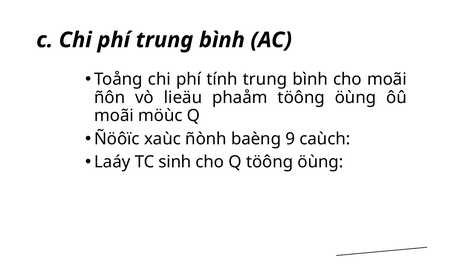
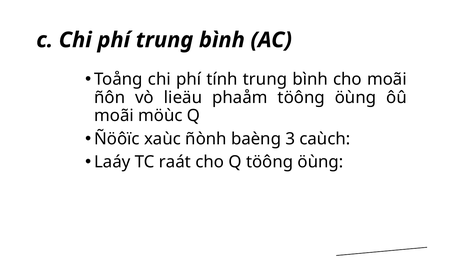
9: 9 -> 3 (290, 139)
sinh: sinh -> raát (175, 162)
